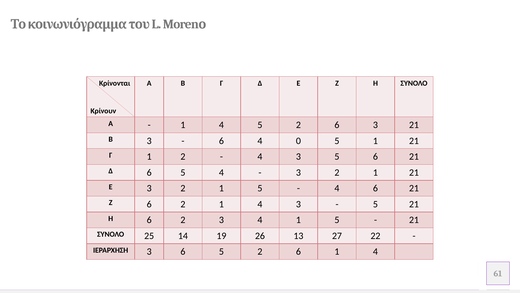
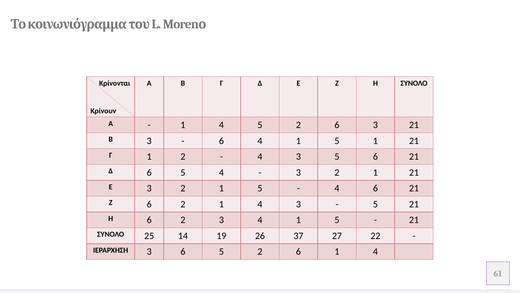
6 4 0: 0 -> 1 (298, 141)
13: 13 -> 37 (298, 235)
